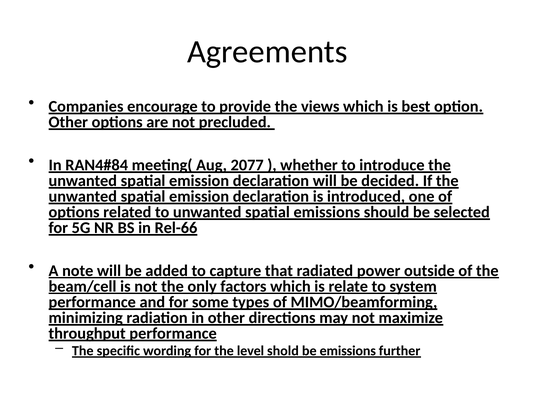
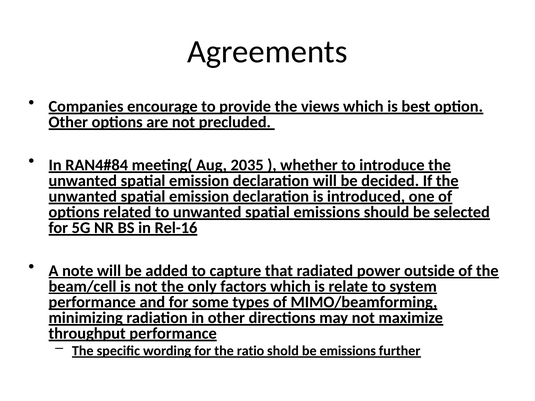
2077: 2077 -> 2035 (247, 165)
Rel-66: Rel-66 -> Rel-16 (176, 228)
level: level -> ratio (251, 351)
